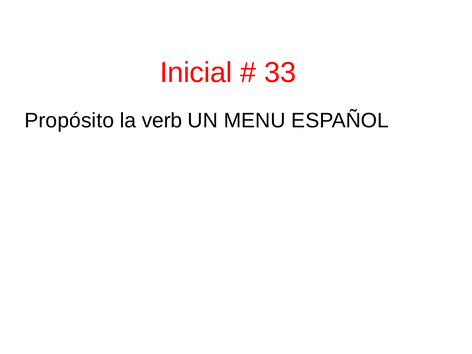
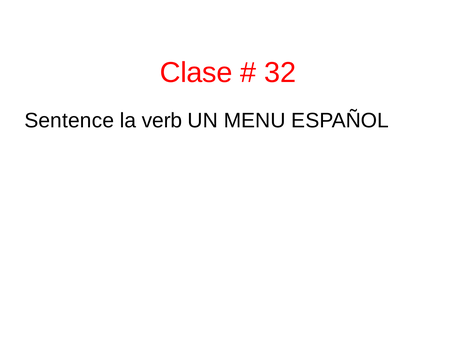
Inicial: Inicial -> Clase (196, 73)
33: 33 -> 32 (280, 73)
Propósito: Propósito -> Sentence (69, 121)
